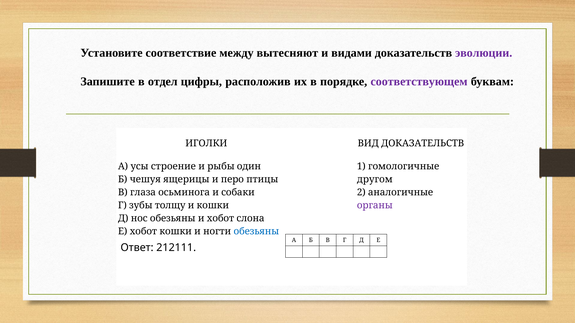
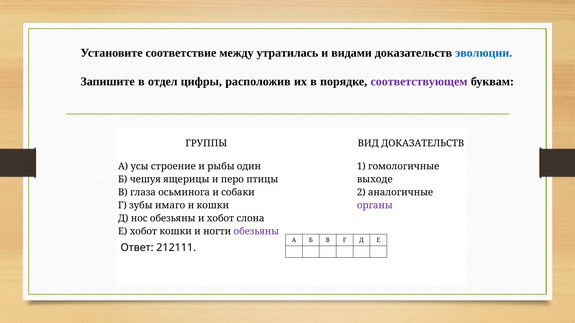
вытесняют: вытесняют -> утратилась (287, 53)
эволюции colour: purple -> blue (484, 53)
ИГОЛКИ: ИГОЛКИ -> ГРУППЫ (206, 143)
другом: другом -> выходе (375, 180)
толщу: толщу -> имаго (170, 206)
обезьяны colour: blue -> purple (256, 232)
